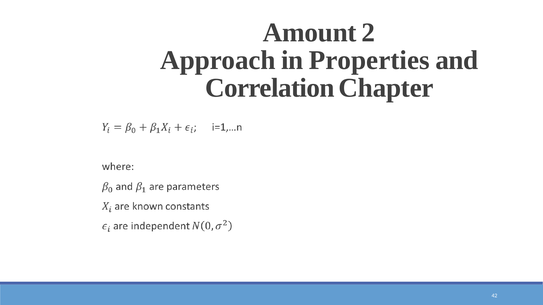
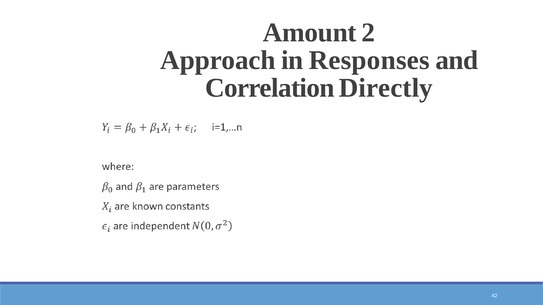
Properties: Properties -> Responses (369, 60)
Chapter: Chapter -> Directly (386, 88)
